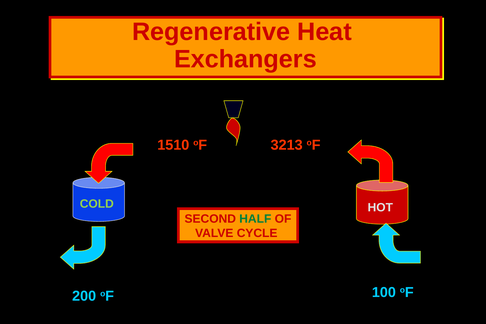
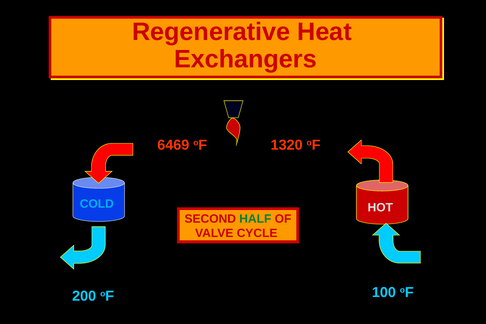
1510: 1510 -> 6469 (173, 145)
3213: 3213 -> 1320 (287, 145)
COLD colour: light green -> light blue (97, 204)
